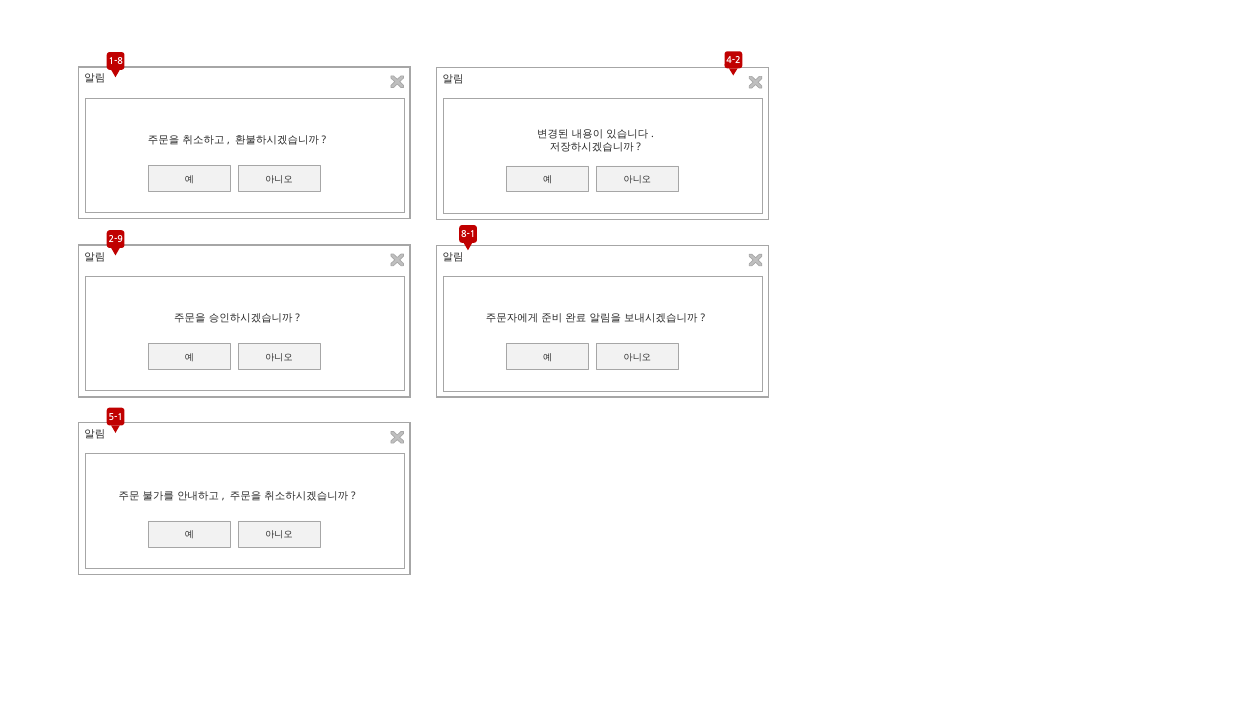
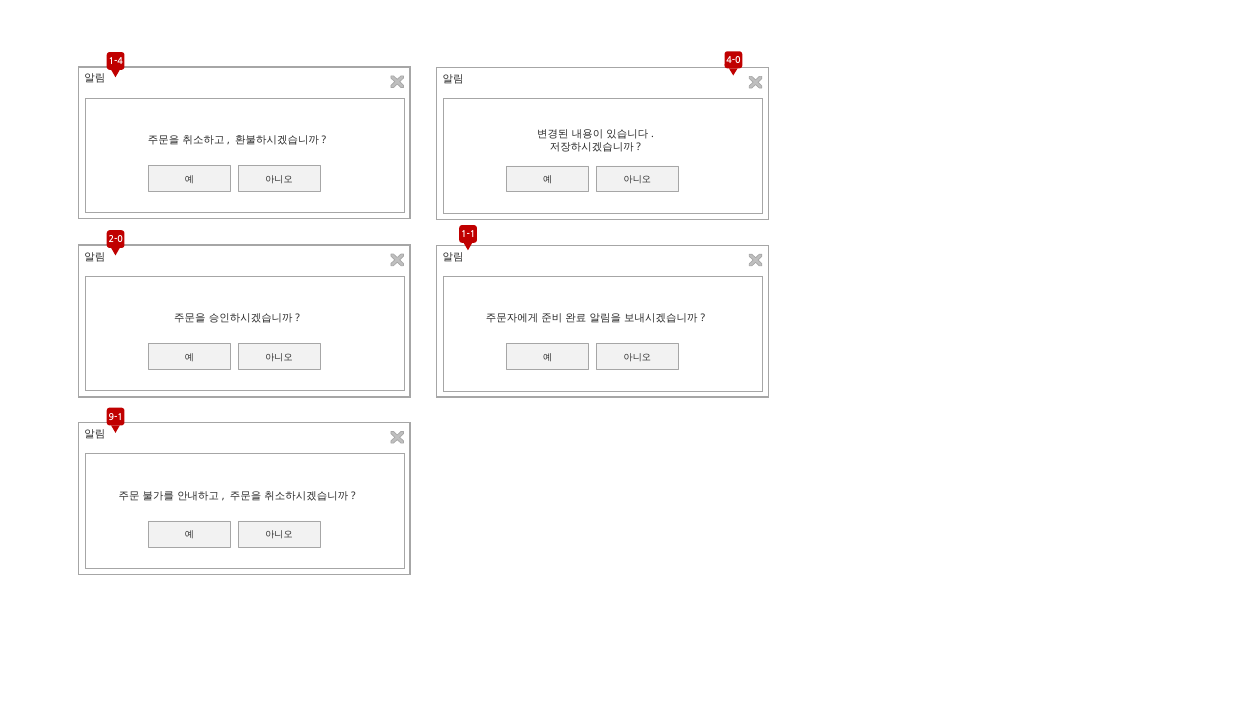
4-2: 4-2 -> 4-0 (734, 61)
1-8: 1-8 -> 1-4 (116, 61)
8-1: 8-1 -> 1-1 (468, 234)
2-9: 2-9 -> 2-0 (116, 240)
5-1: 5-1 -> 9-1 (116, 417)
